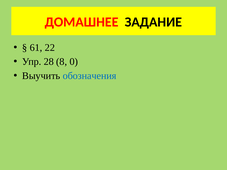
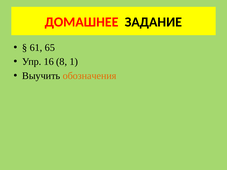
22: 22 -> 65 (50, 48)
28: 28 -> 16 (49, 62)
0: 0 -> 1 (74, 62)
обозначения colour: blue -> orange (90, 76)
